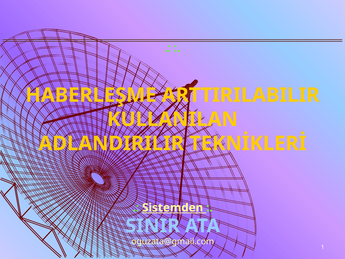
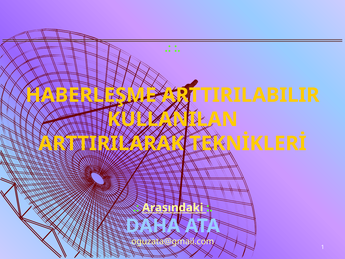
ADLANDIRILIR: ADLANDIRILIR -> ARTTIRILARAK (111, 143)
Sistemden: Sistemden -> Arasındaki (173, 207)
SINIR: SINIR -> DAHA (153, 226)
